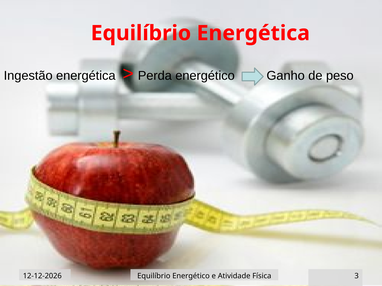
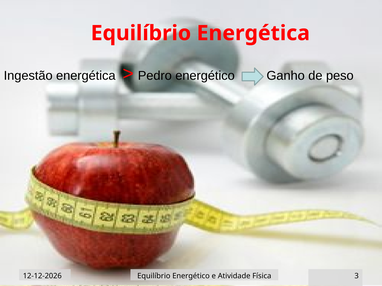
Perda: Perda -> Pedro (155, 76)
